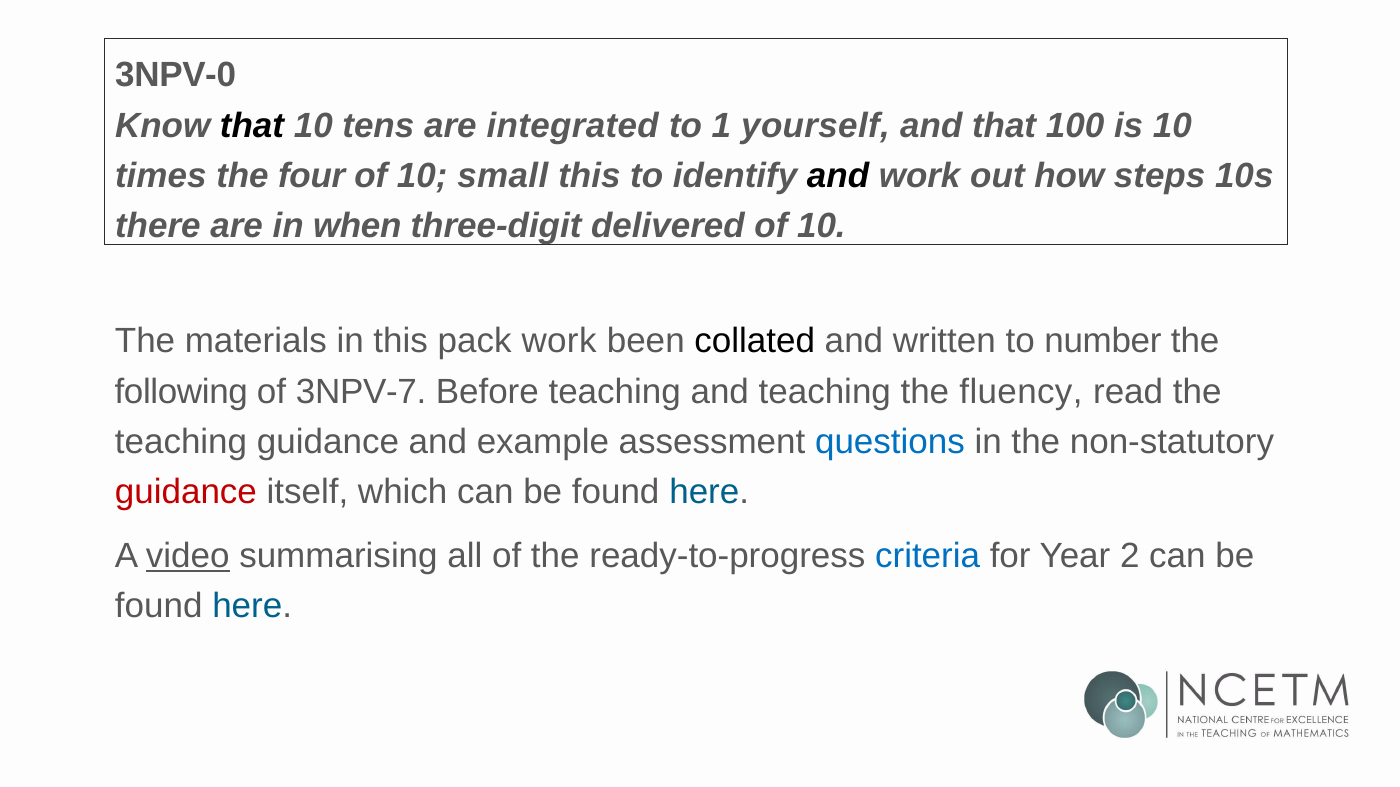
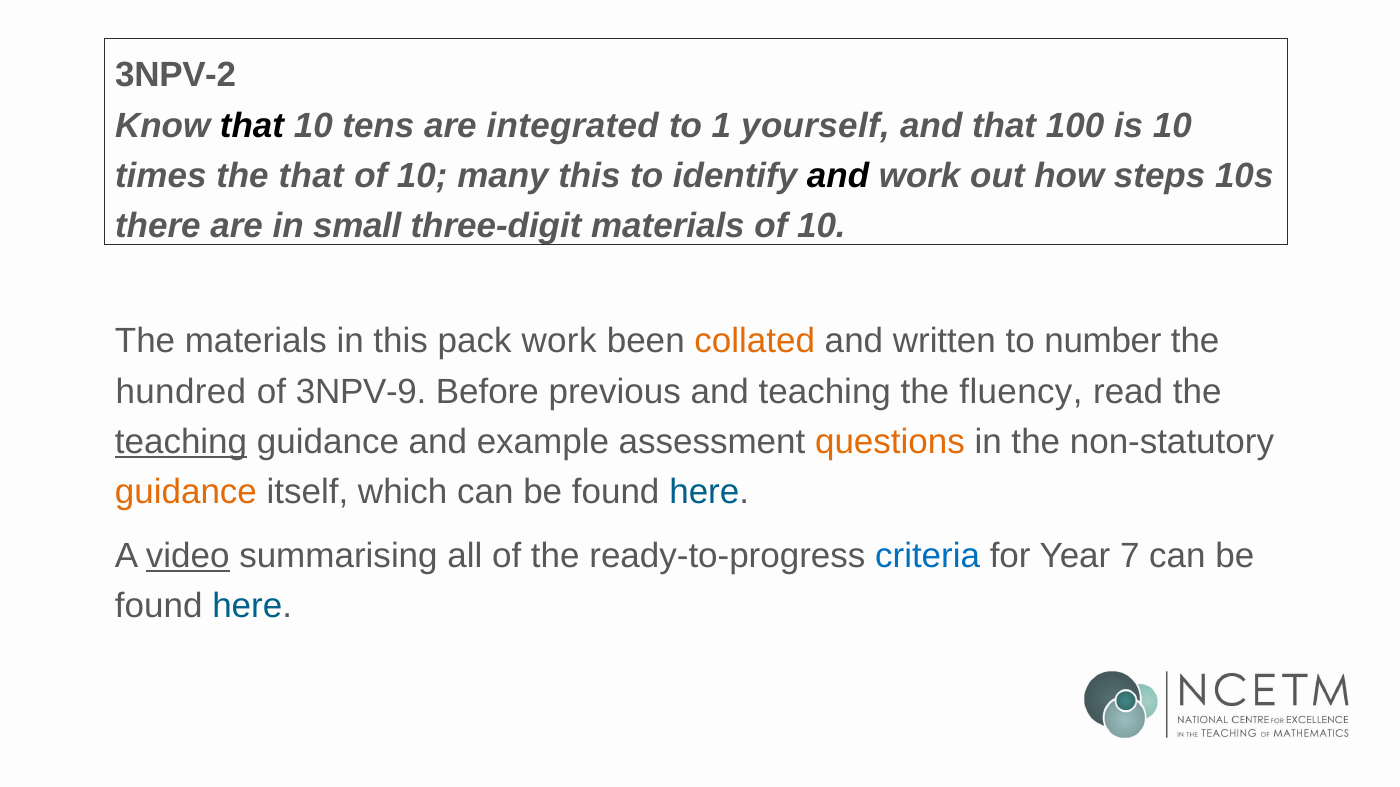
3NPV-0: 3NPV-0 -> 3NPV-2 (176, 75)
the four: four -> that (311, 176)
small: small -> many (503, 176)
when: when -> small (357, 226)
three-digit delivered: delivered -> materials (668, 226)
collated colour: black -> orange (755, 341)
following: following -> hundred (181, 392)
3NPV-7: 3NPV-7 -> 3NPV-9 (361, 392)
Before teaching: teaching -> previous (615, 392)
teaching underline: none -> present (181, 442)
questions colour: blue -> orange (890, 442)
guidance colour: red -> orange (186, 492)
2: 2 -> 7 (1130, 556)
